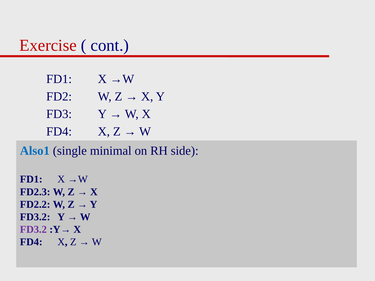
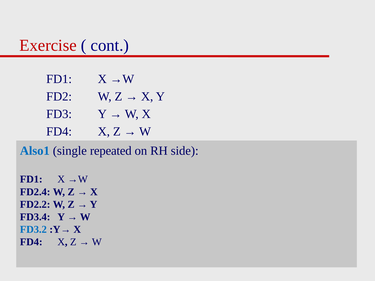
minimal: minimal -> repeated (111, 151)
FD2.3: FD2.3 -> FD2.4 (35, 192)
FD3.2: FD3.2 -> FD3.4 (35, 217)
FD3.2 colour: purple -> blue (33, 230)
